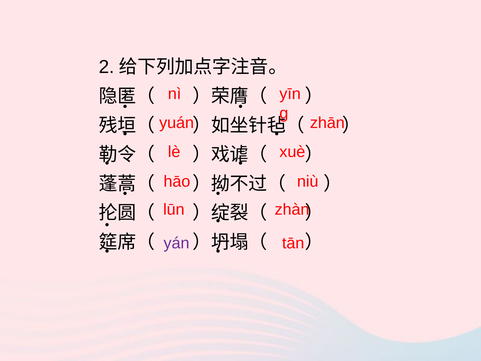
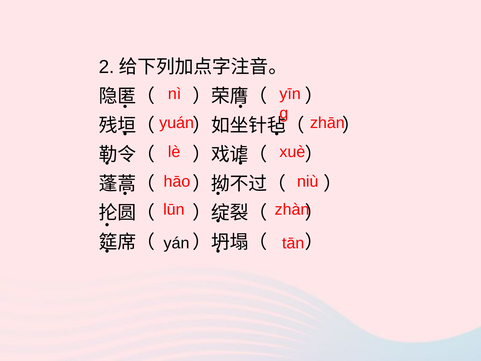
yán colour: purple -> black (177, 243)
